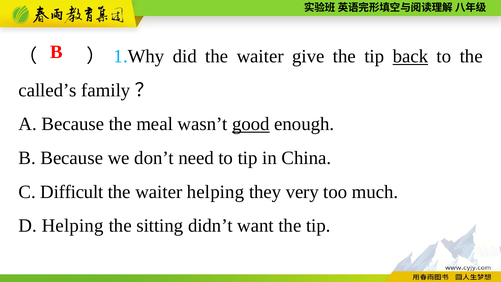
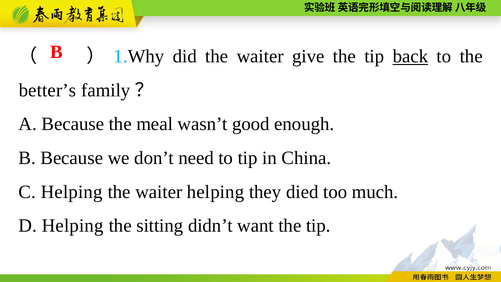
called’s: called’s -> better’s (47, 90)
good underline: present -> none (251, 124)
C Difficult: Difficult -> Helping (72, 192)
very: very -> died (302, 192)
